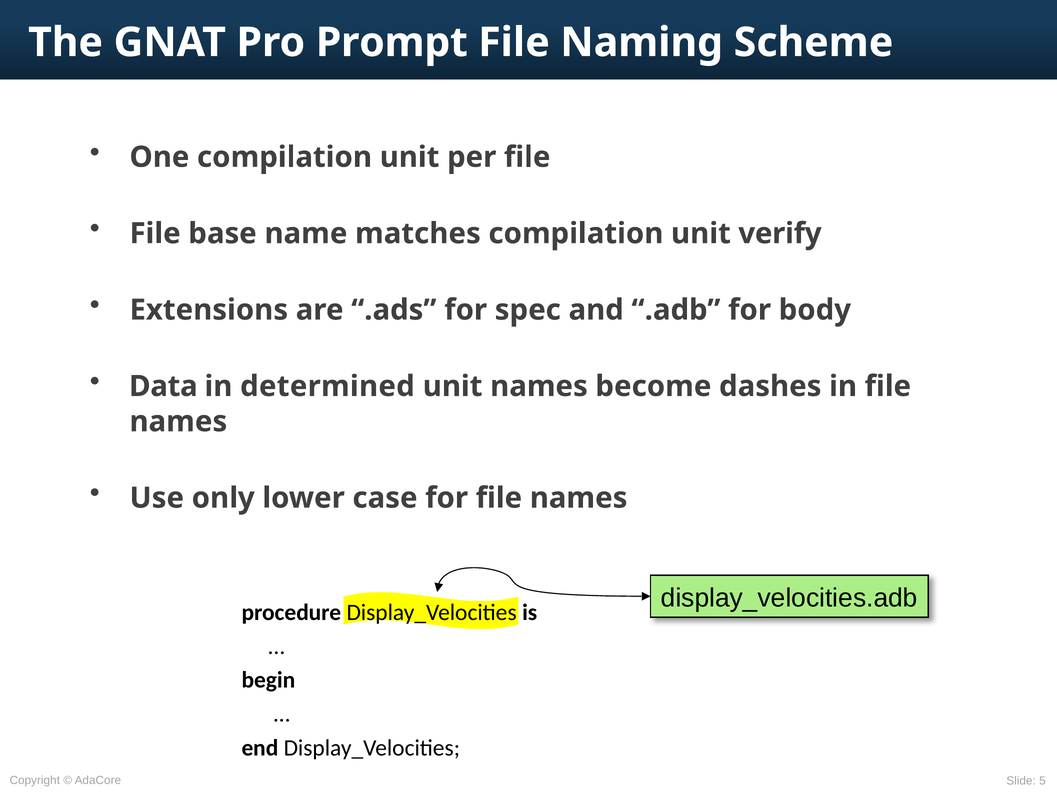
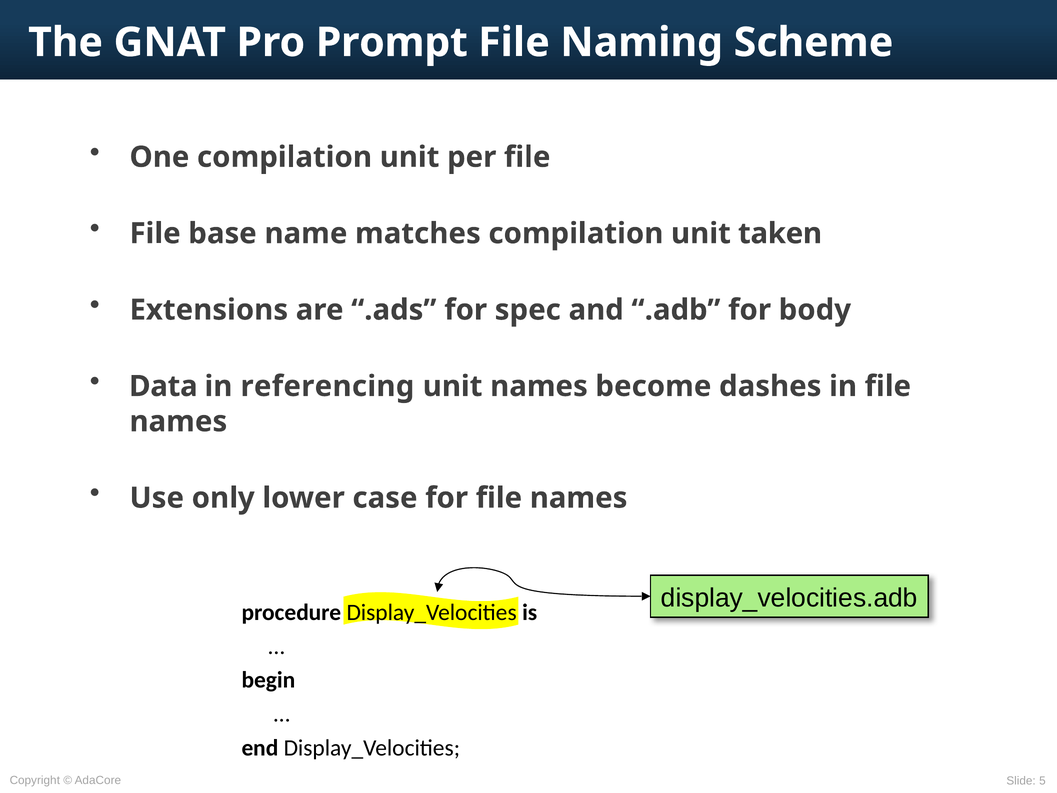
verify: verify -> taken (780, 233)
determined: determined -> referencing (327, 386)
